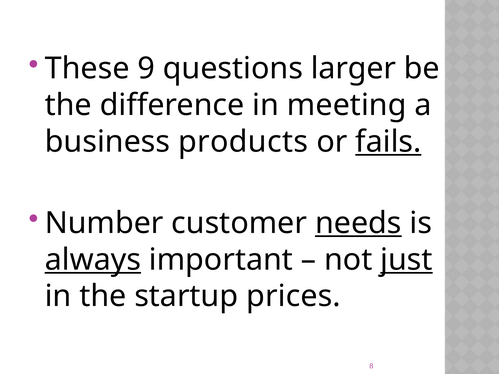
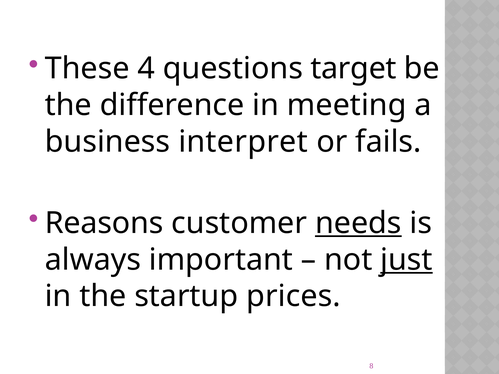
9: 9 -> 4 (146, 69)
larger: larger -> target (354, 69)
products: products -> interpret (243, 142)
fails underline: present -> none (388, 142)
Number: Number -> Reasons (104, 223)
always underline: present -> none (93, 260)
